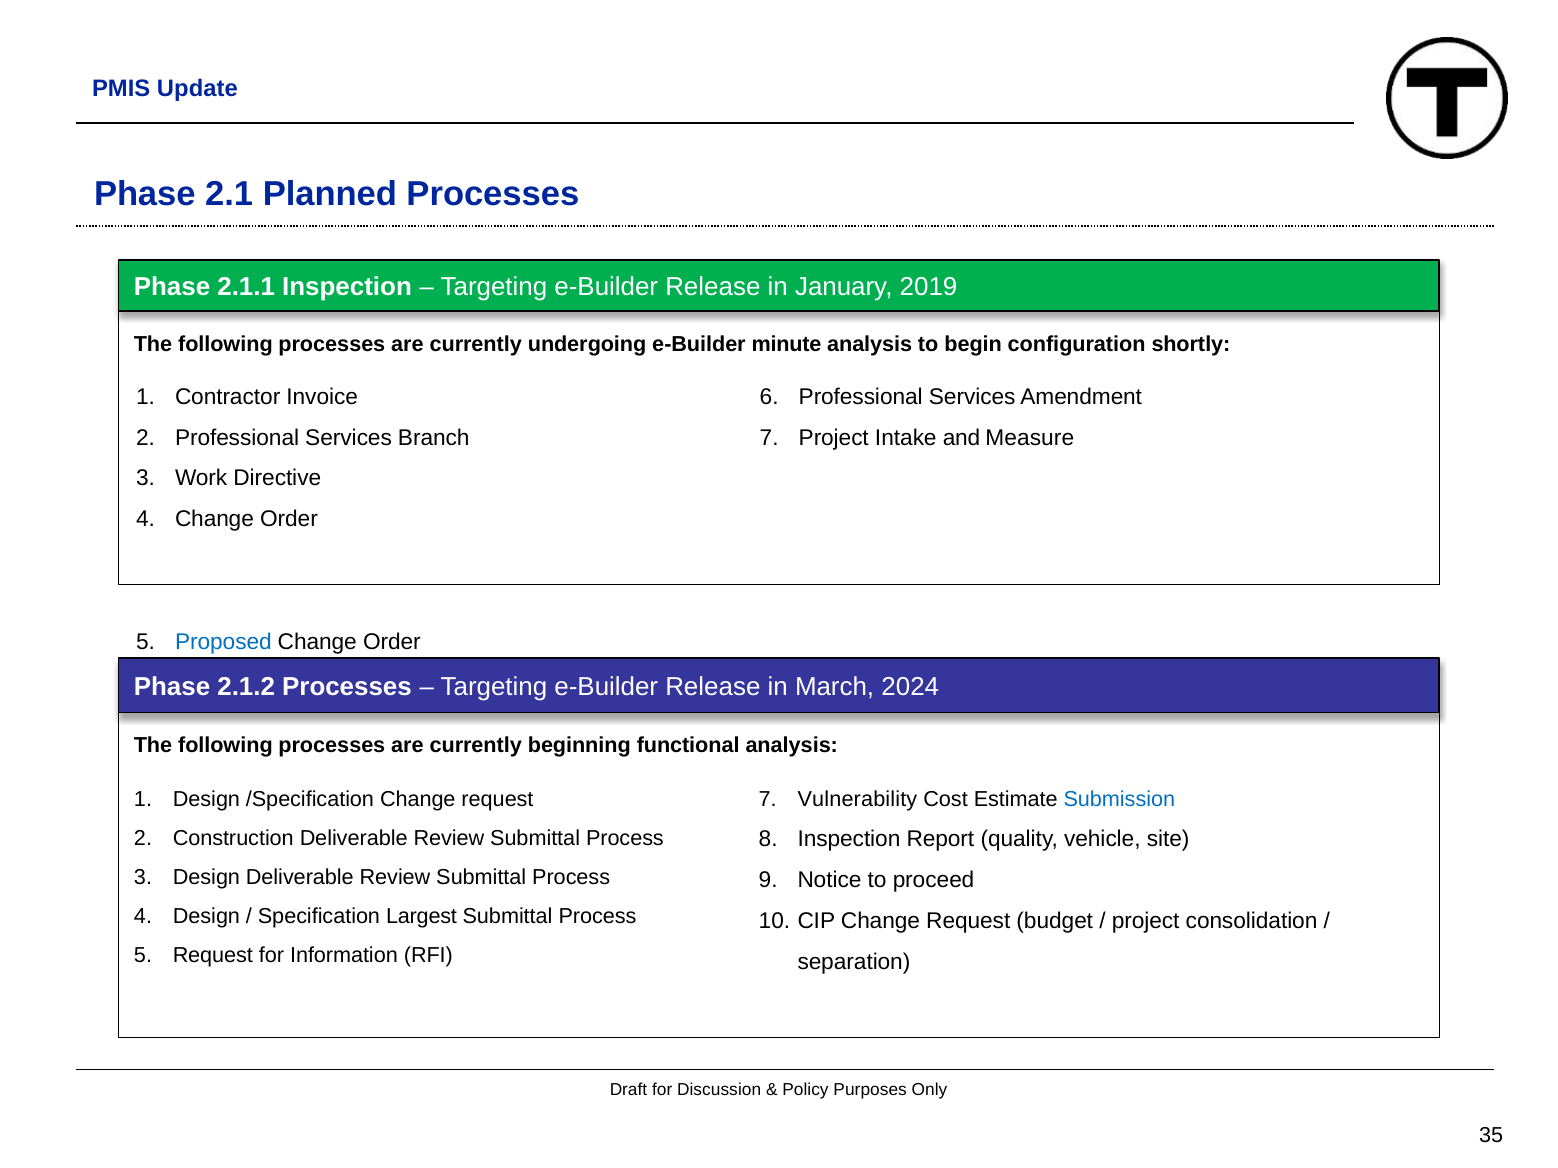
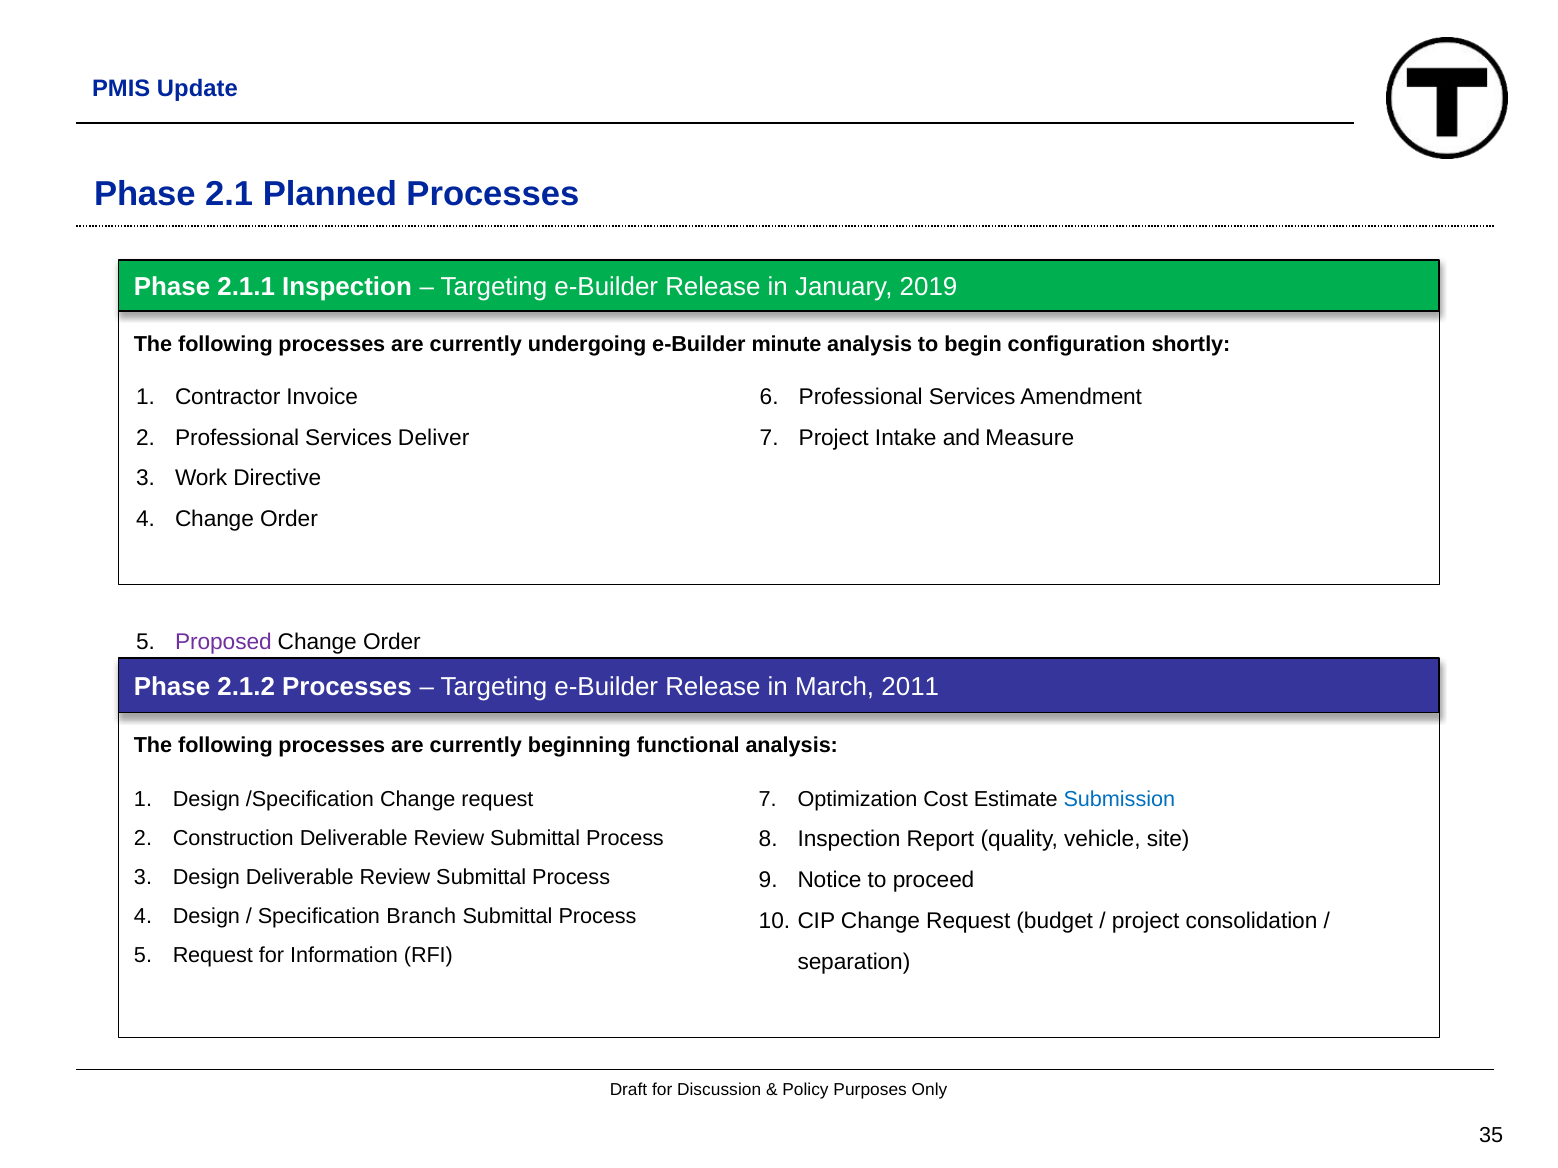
Branch: Branch -> Deliver (434, 438)
Proposed colour: blue -> purple (223, 642)
2024: 2024 -> 2011 (910, 687)
Vulnerability: Vulnerability -> Optimization (858, 799)
Largest: Largest -> Branch (421, 916)
